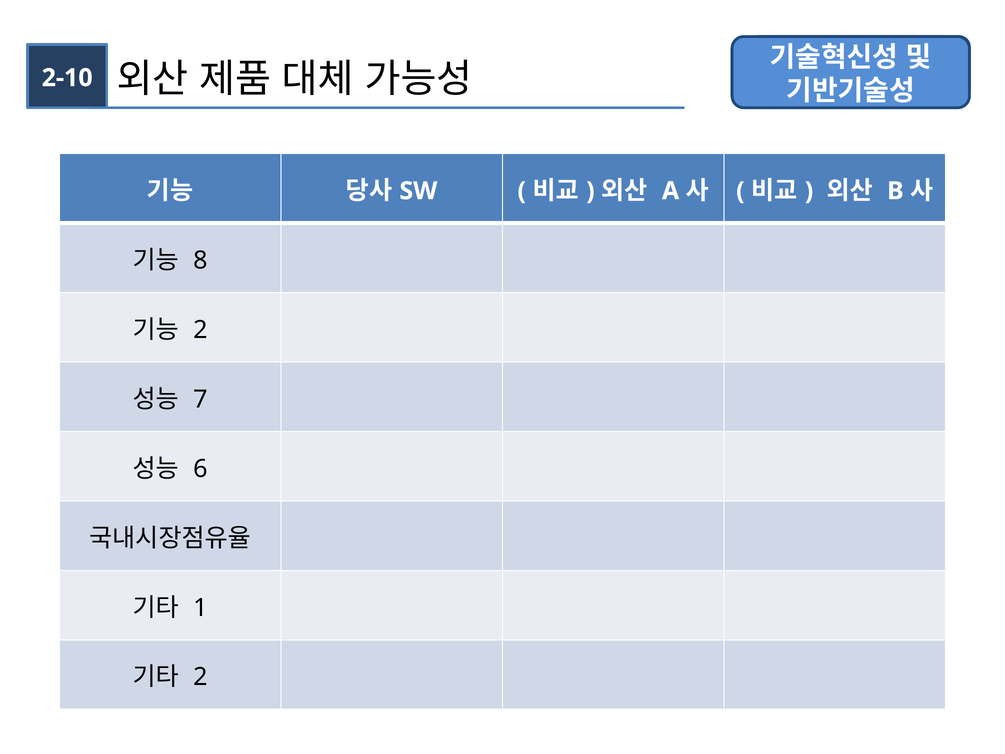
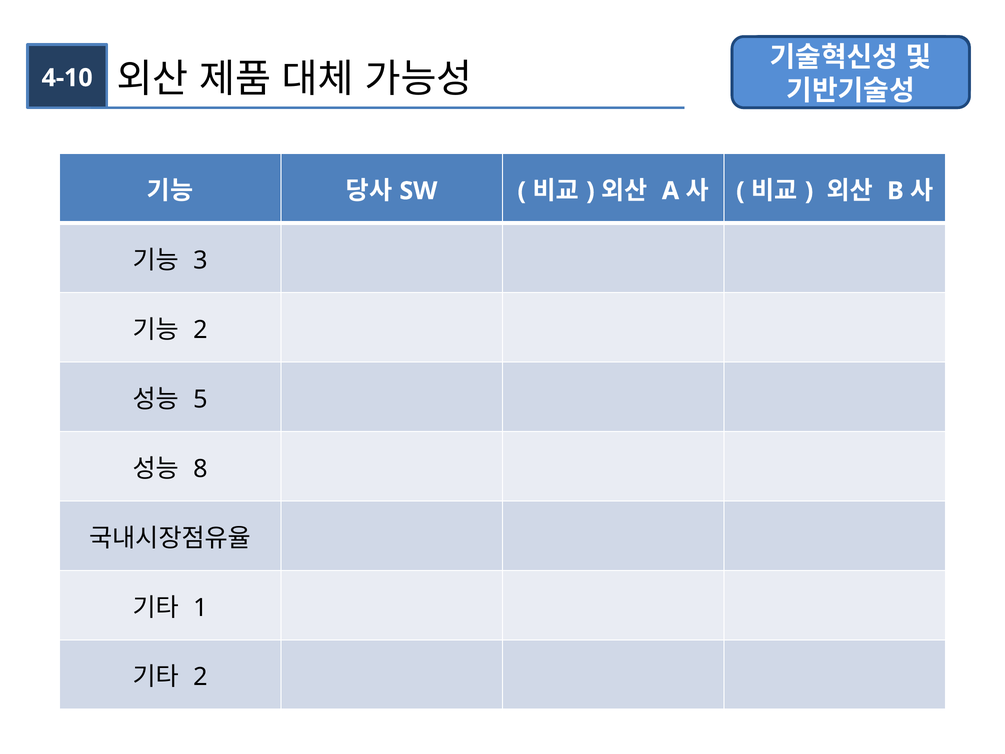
2-10: 2-10 -> 4-10 (67, 78)
8: 8 -> 3 (200, 260)
7: 7 -> 5 (200, 399)
6: 6 -> 8 (200, 469)
